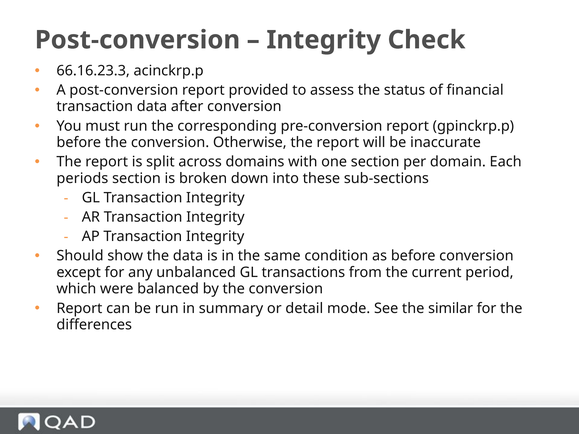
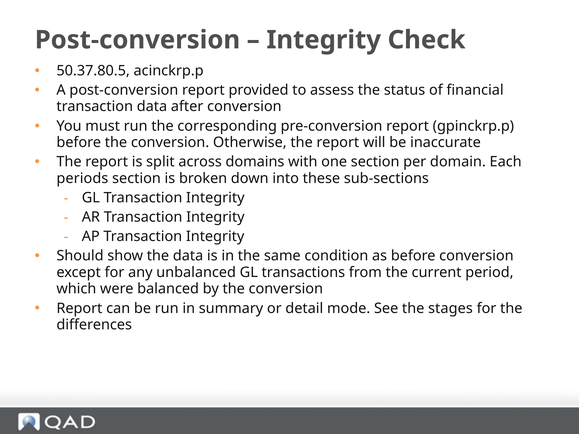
66.16.23.3: 66.16.23.3 -> 50.37.80.5 (93, 71)
similar: similar -> stages (450, 308)
